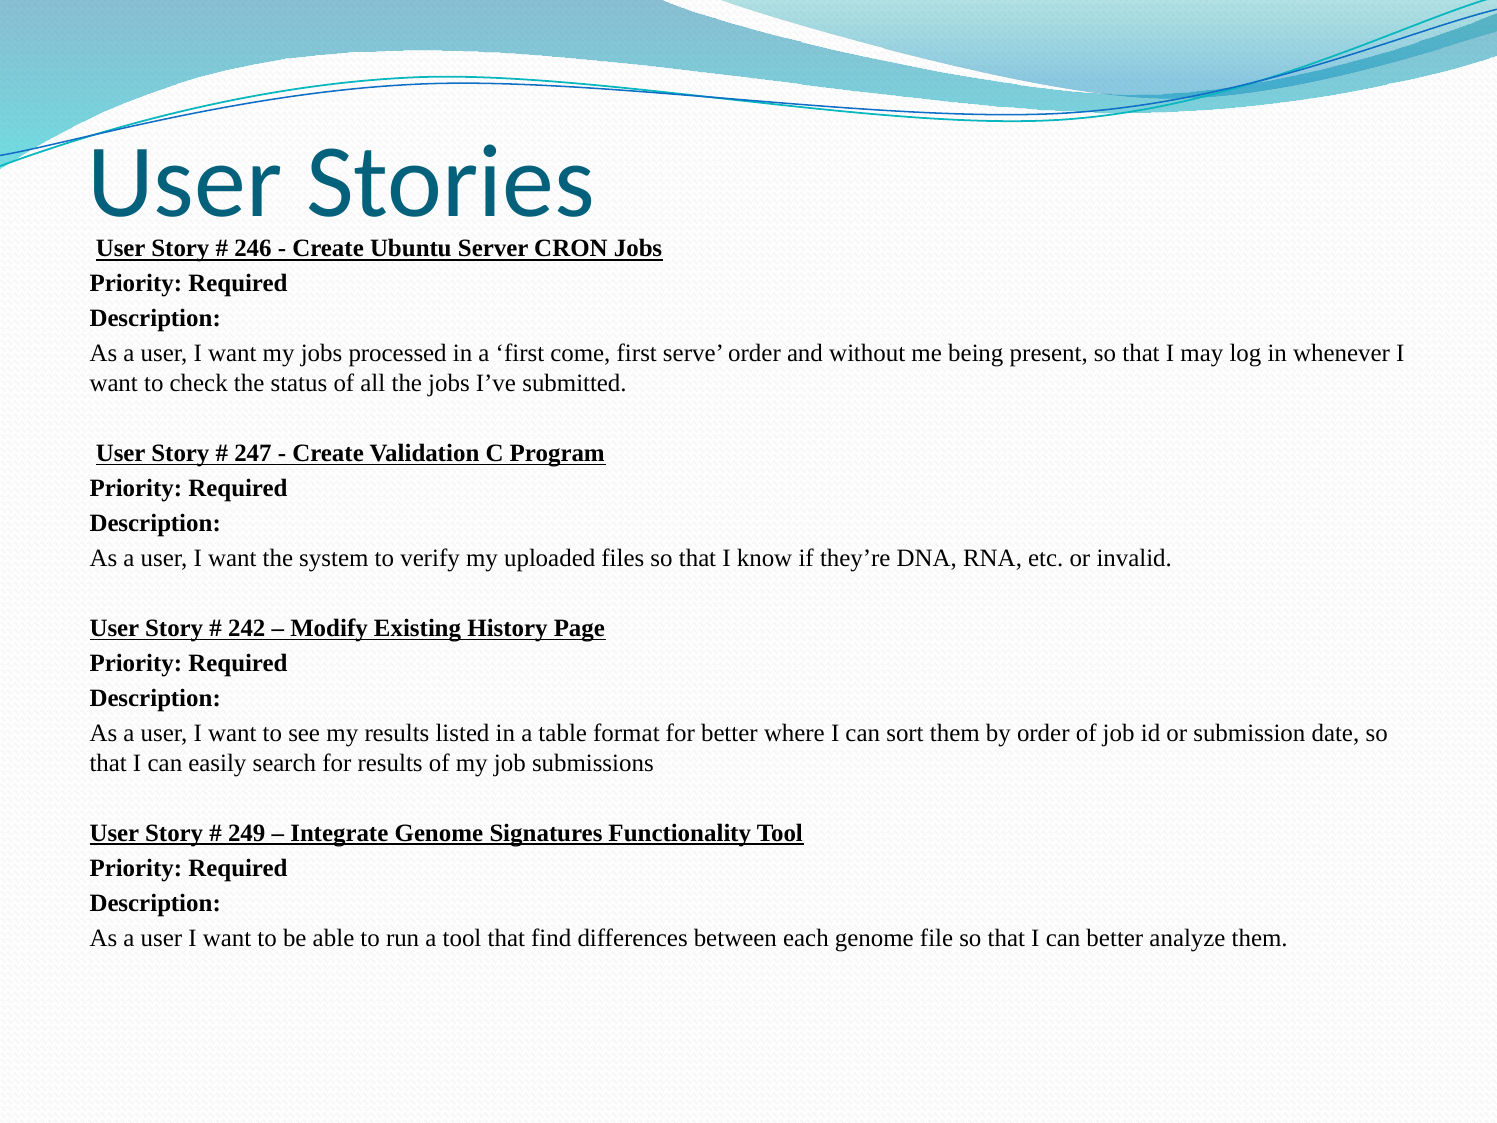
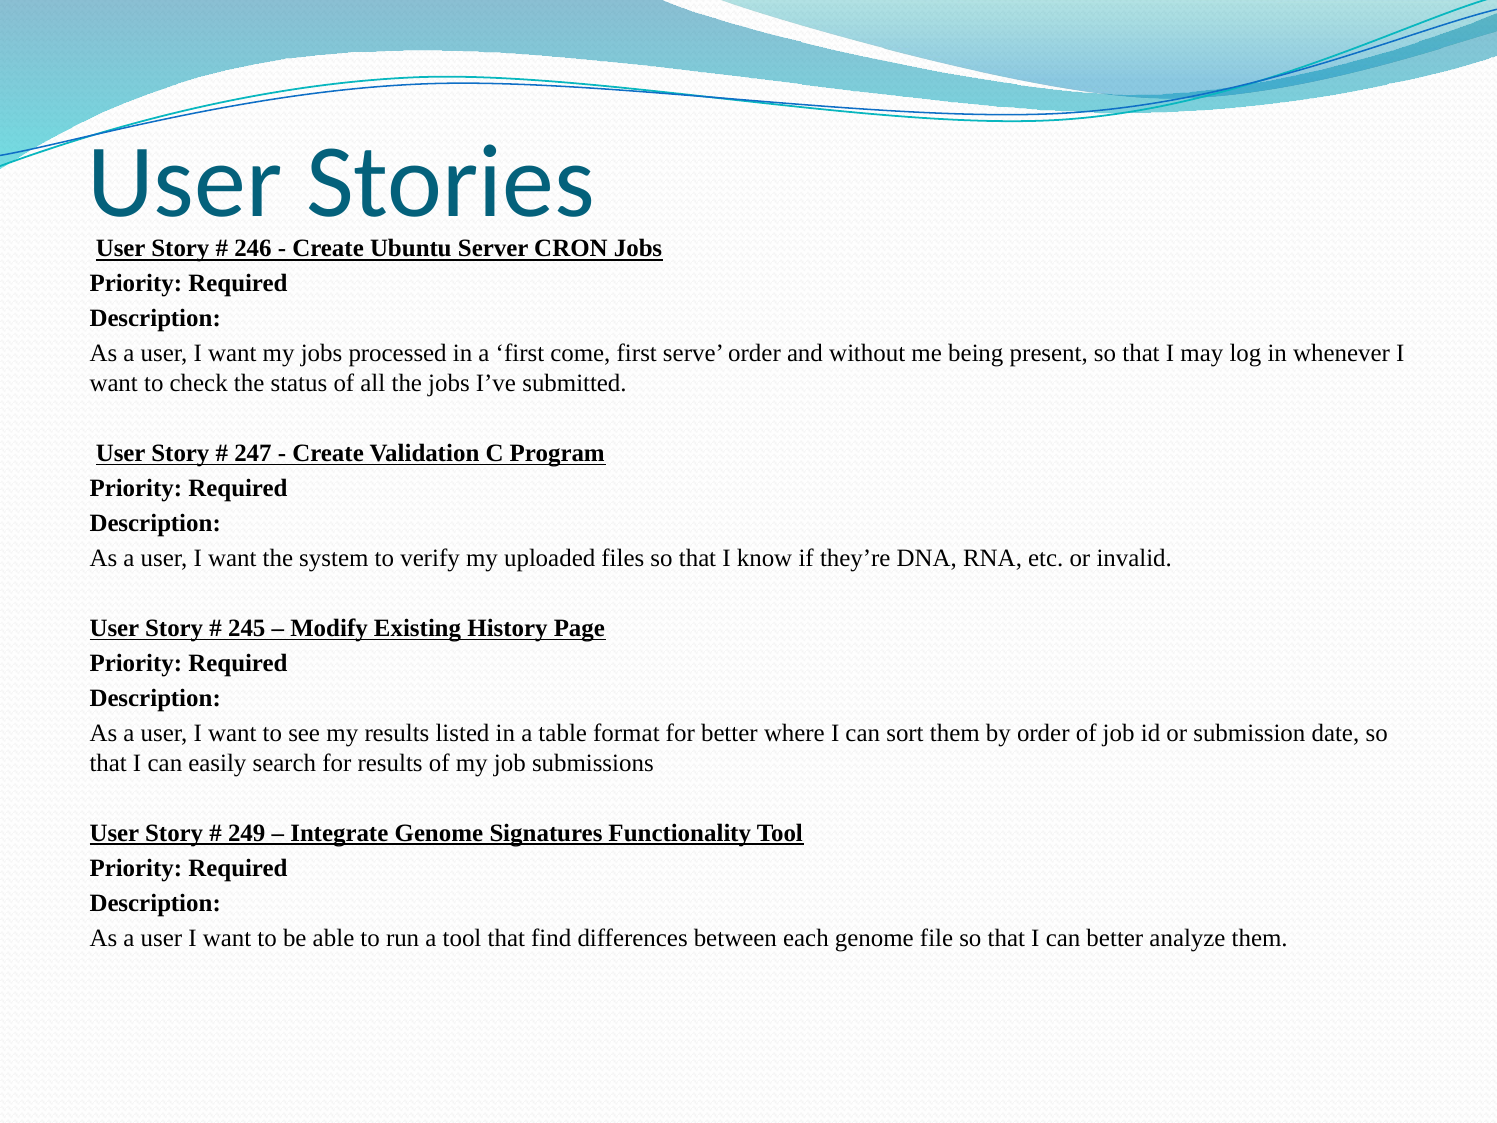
242: 242 -> 245 (247, 628)
